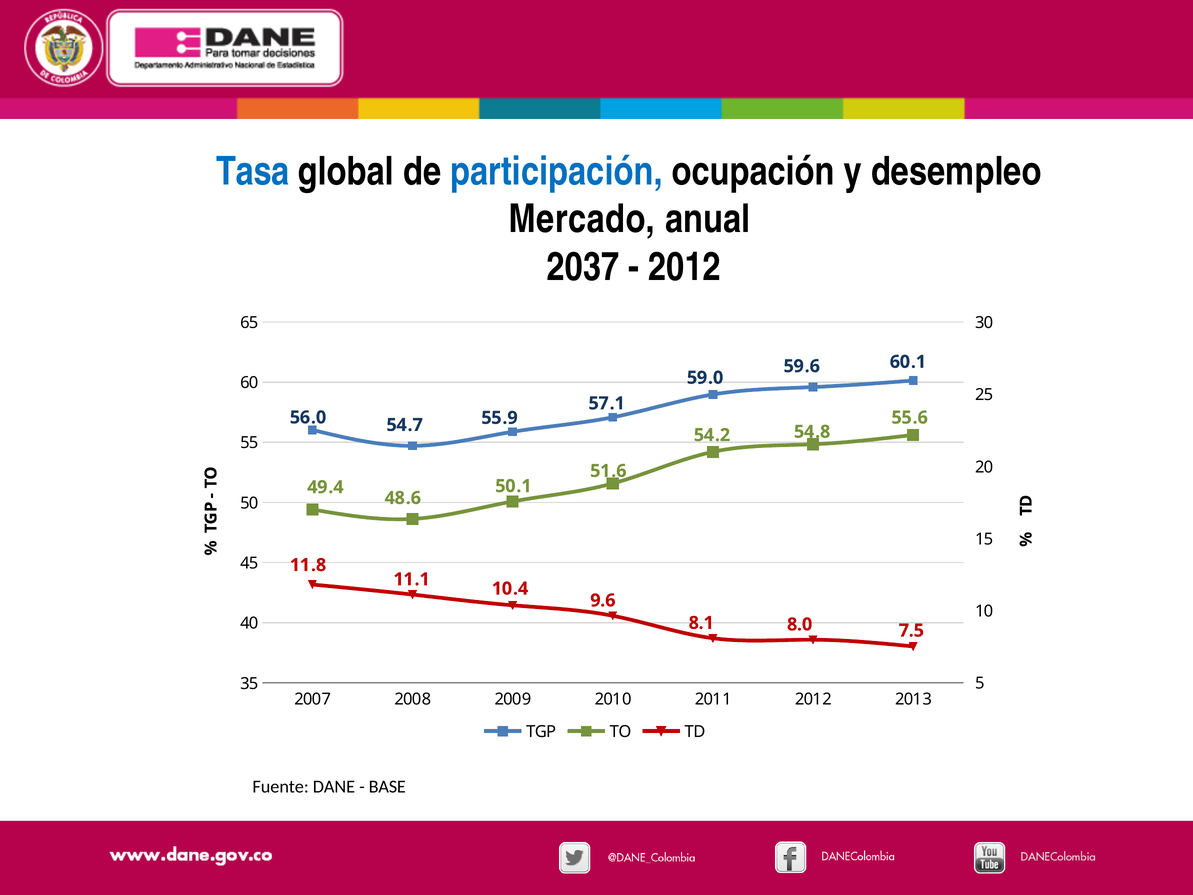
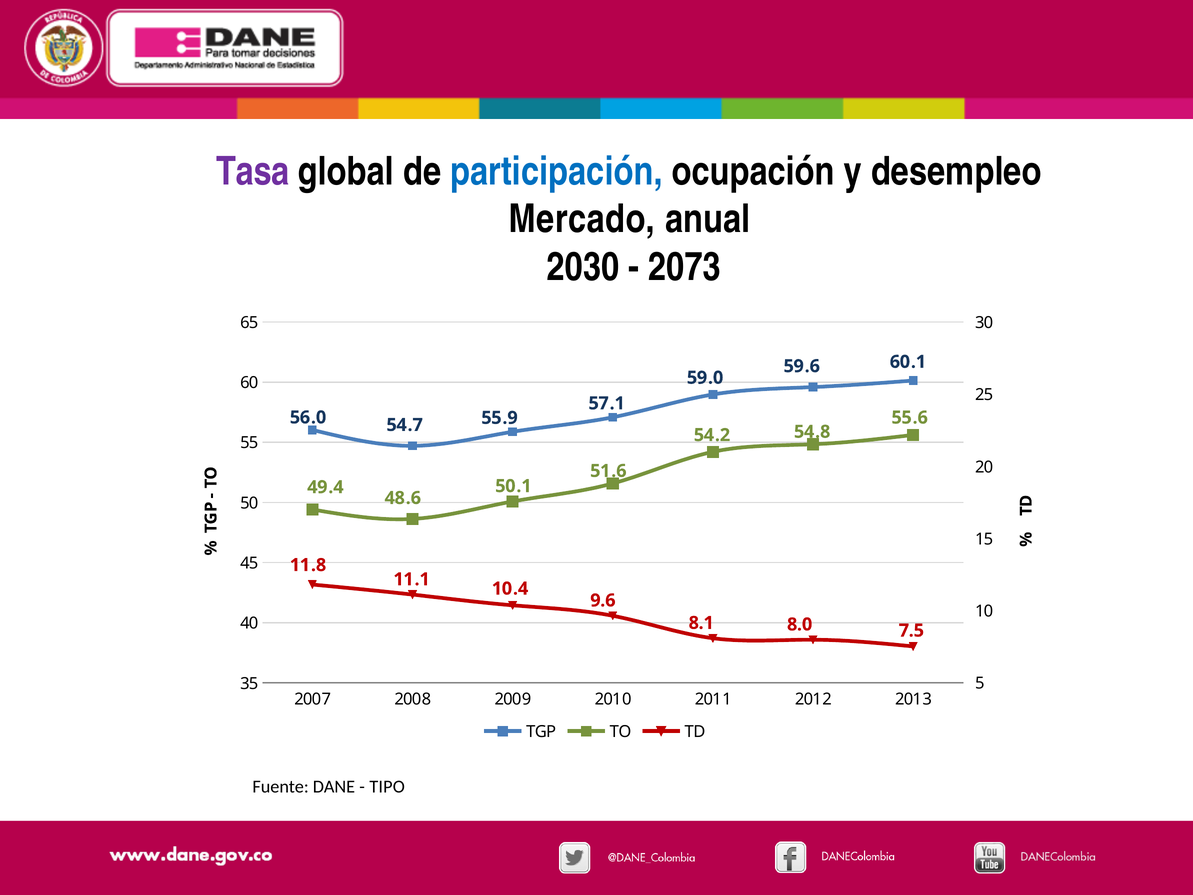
Tasa colour: blue -> purple (253, 172)
2037: 2037 -> 2030 (583, 267)
2012: 2012 -> 2073 (685, 267)
BASE: BASE -> TIPO (387, 787)
